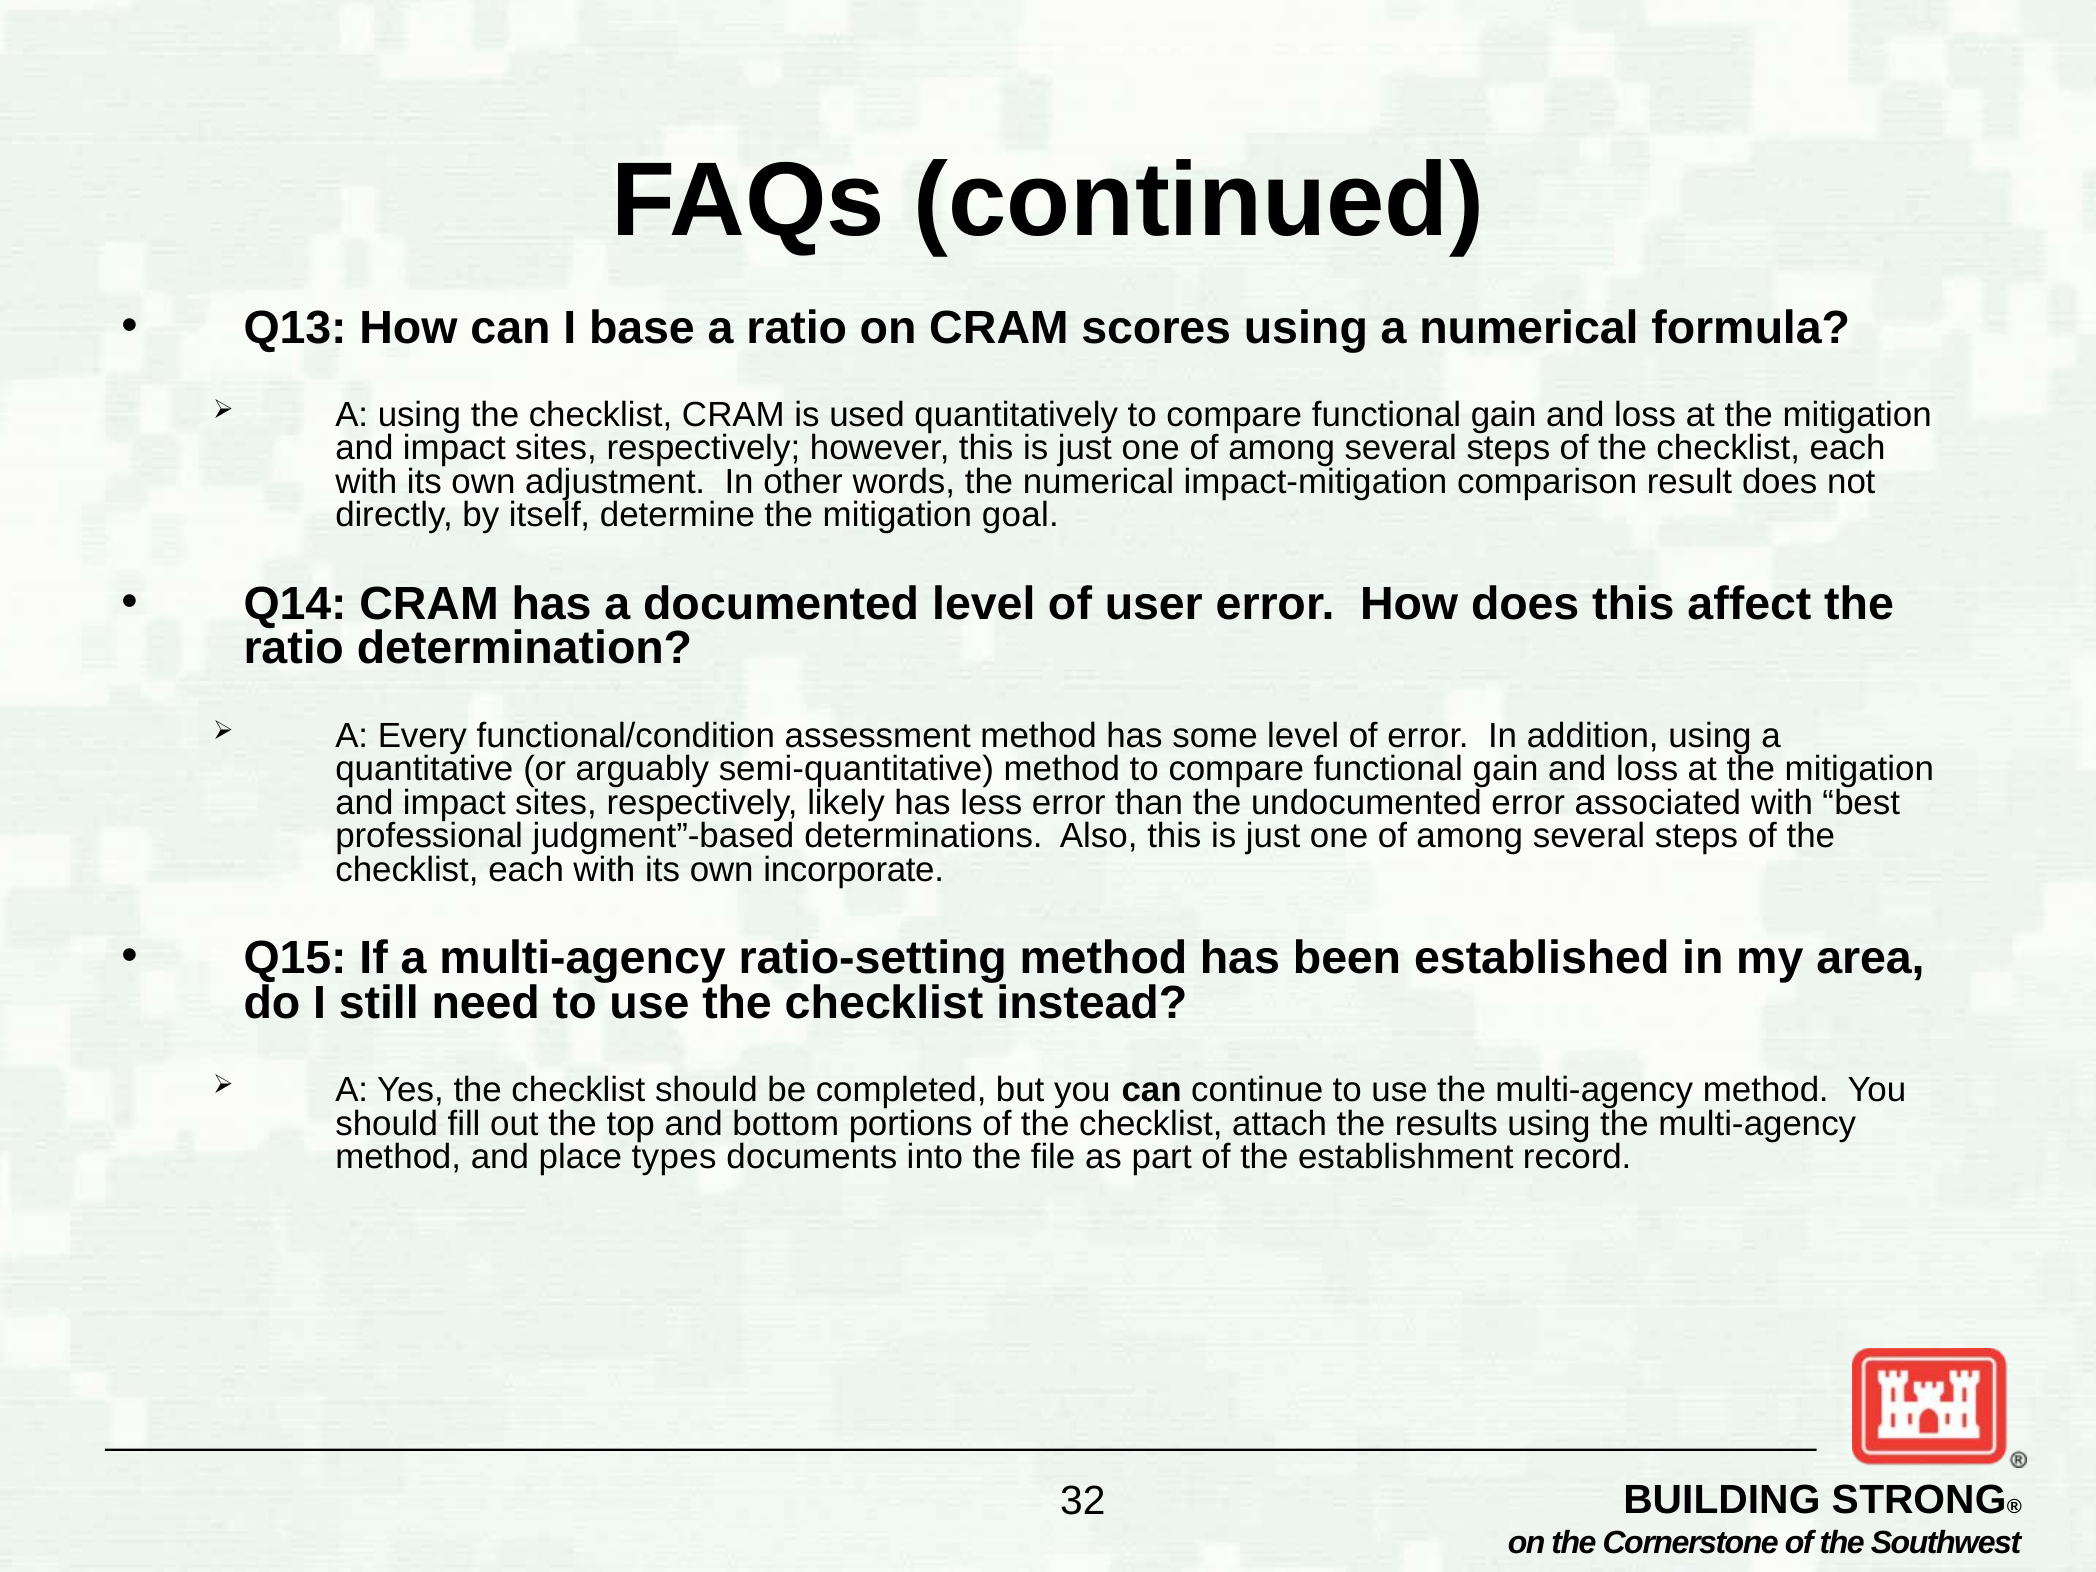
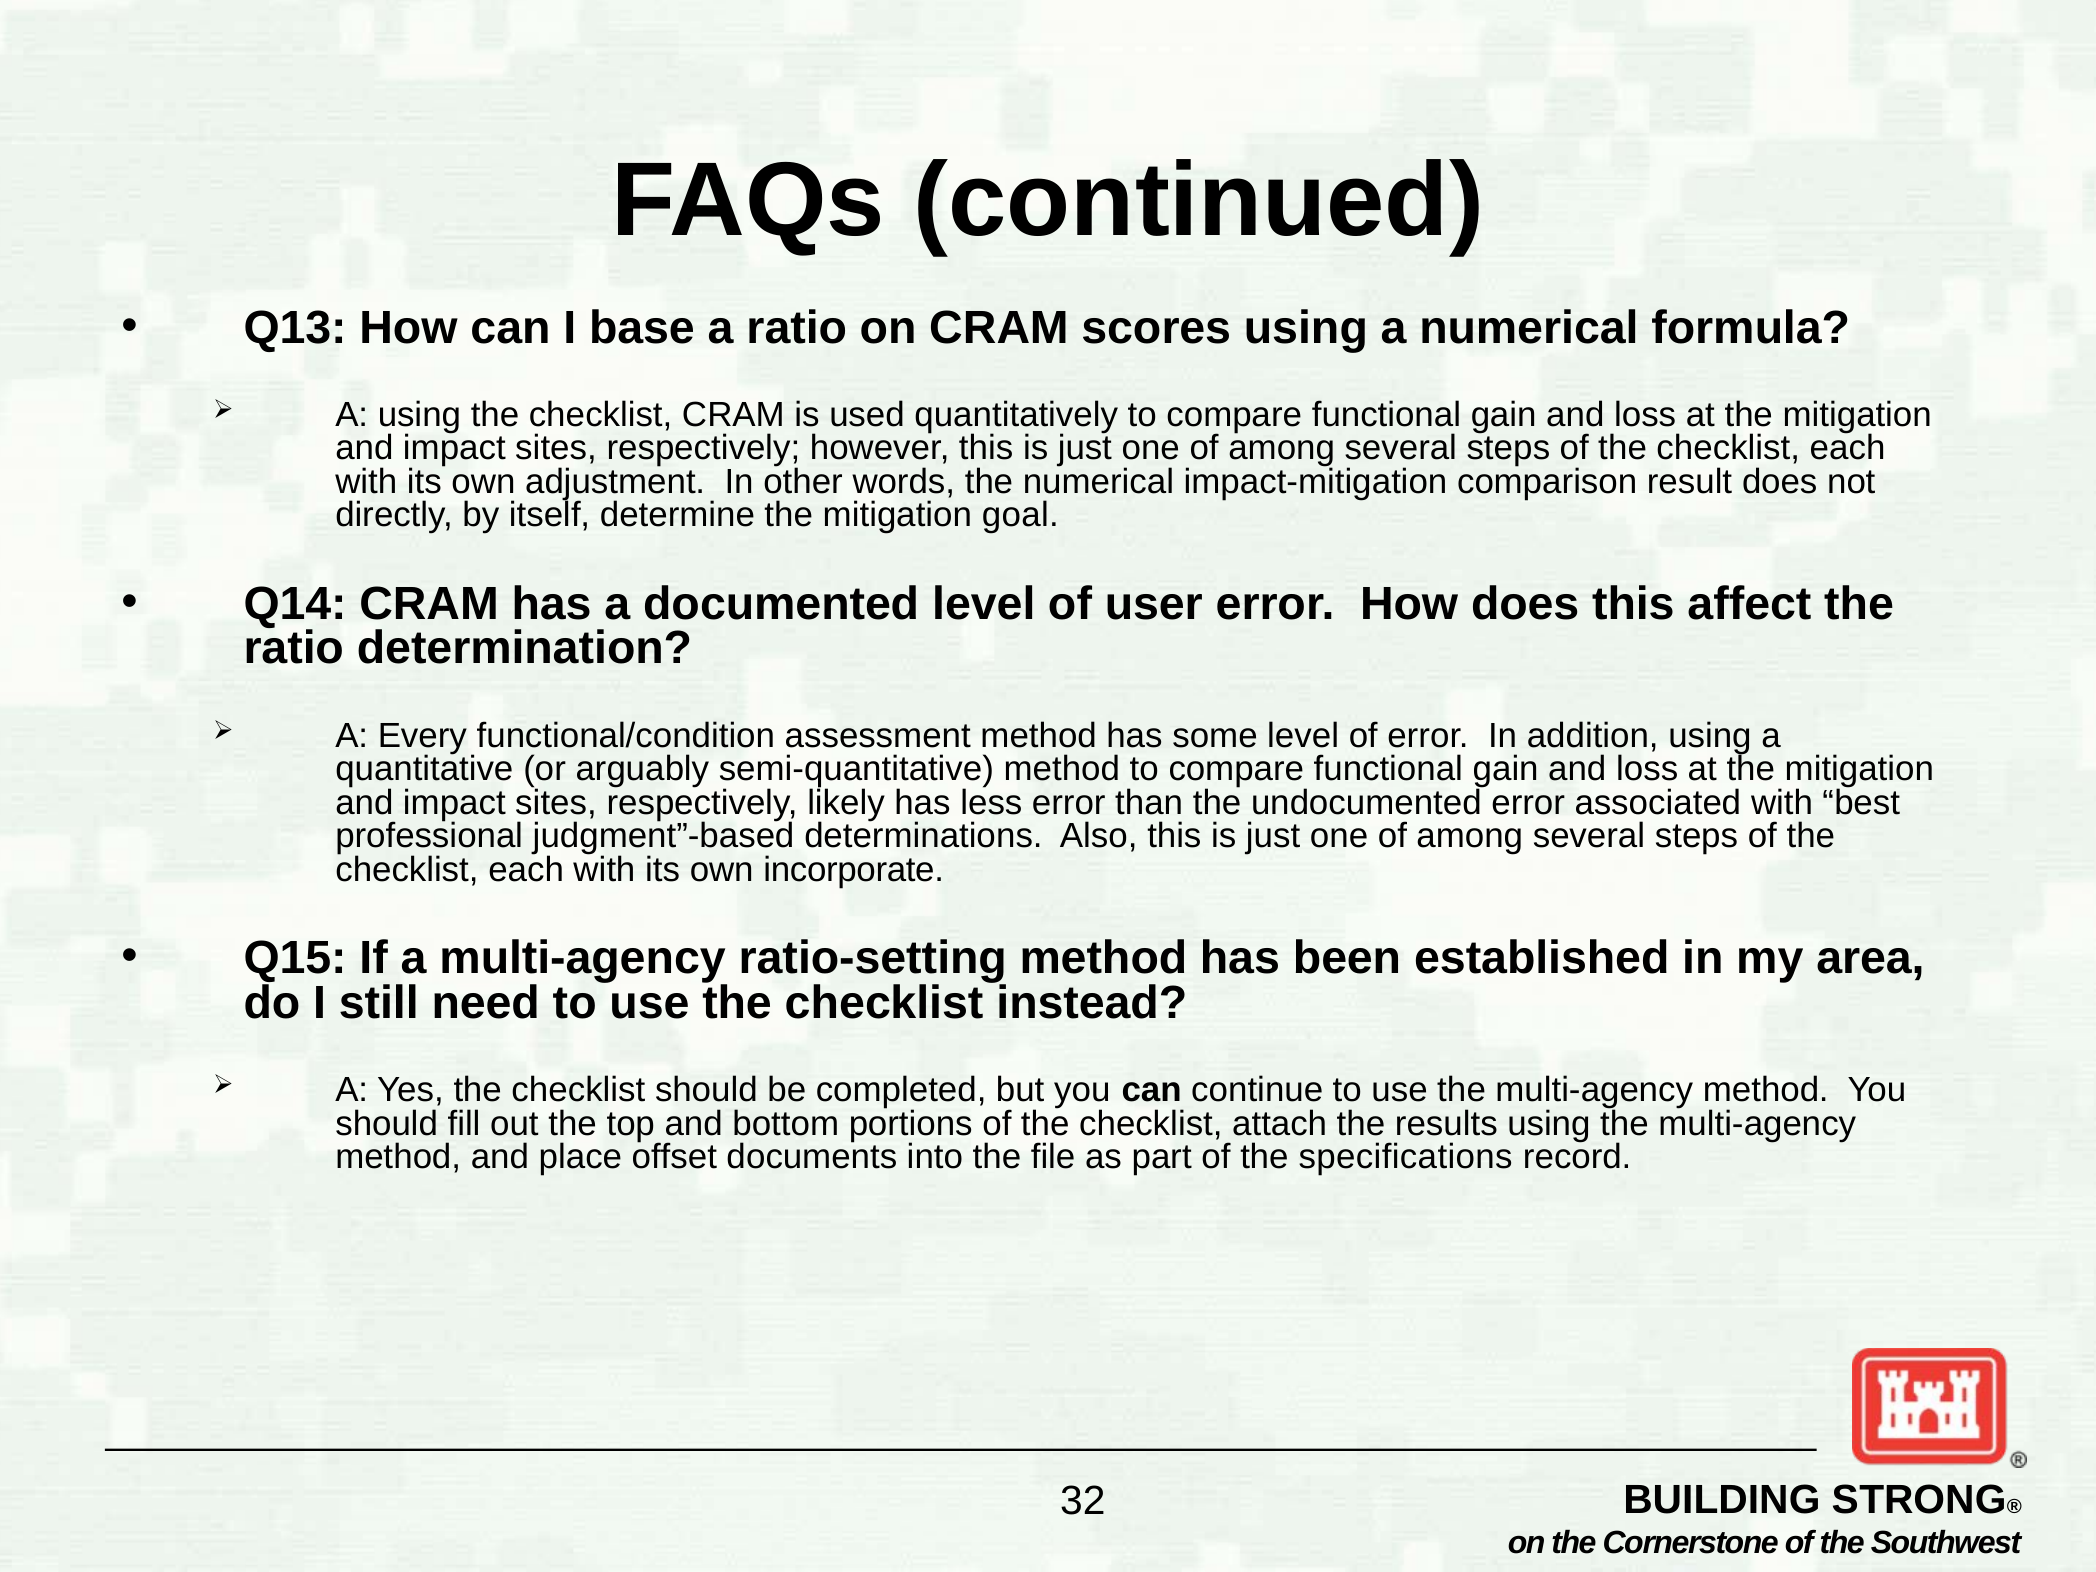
types: types -> offset (674, 1157)
establishment: establishment -> specifications (1406, 1157)
